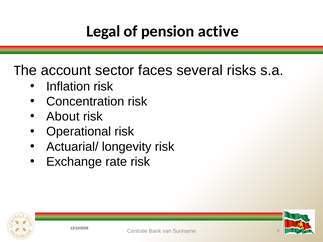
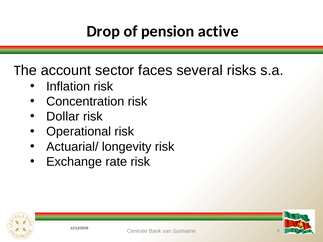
Legal: Legal -> Drop (103, 31)
About: About -> Dollar (63, 117)
